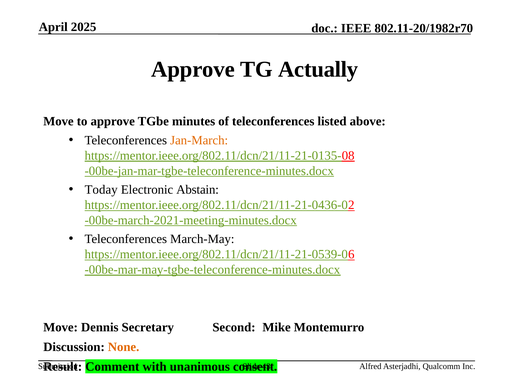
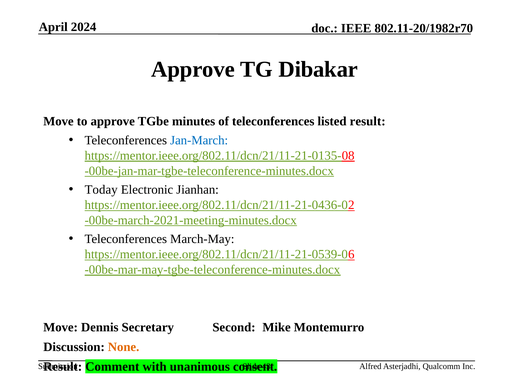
2025: 2025 -> 2024 (84, 27)
Actually: Actually -> Dibakar (318, 69)
listed above: above -> result (368, 121)
Jan-March colour: orange -> blue (199, 140)
Abstain: Abstain -> Jianhan (198, 190)
